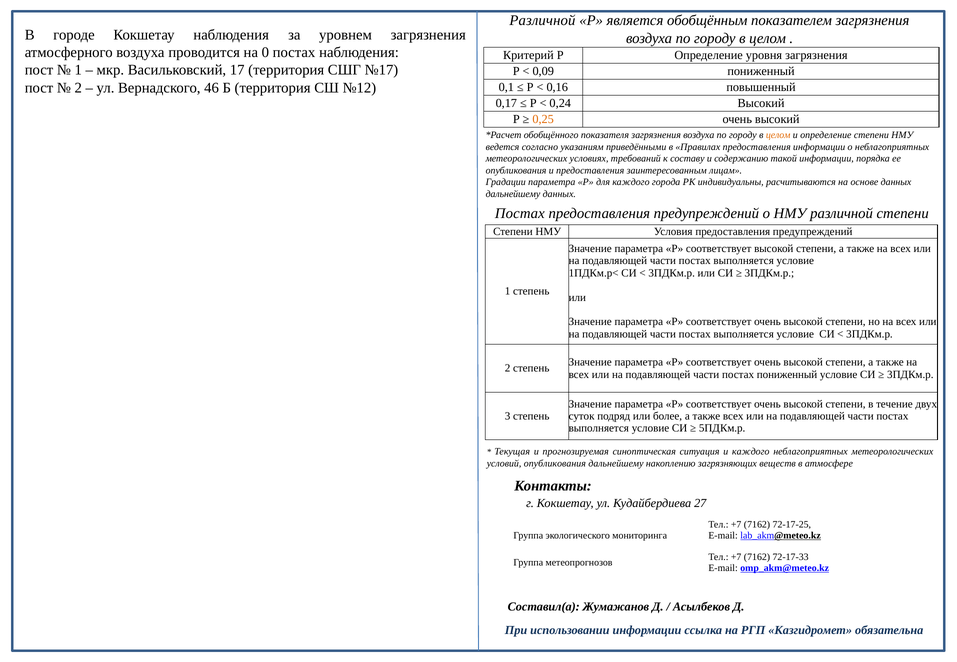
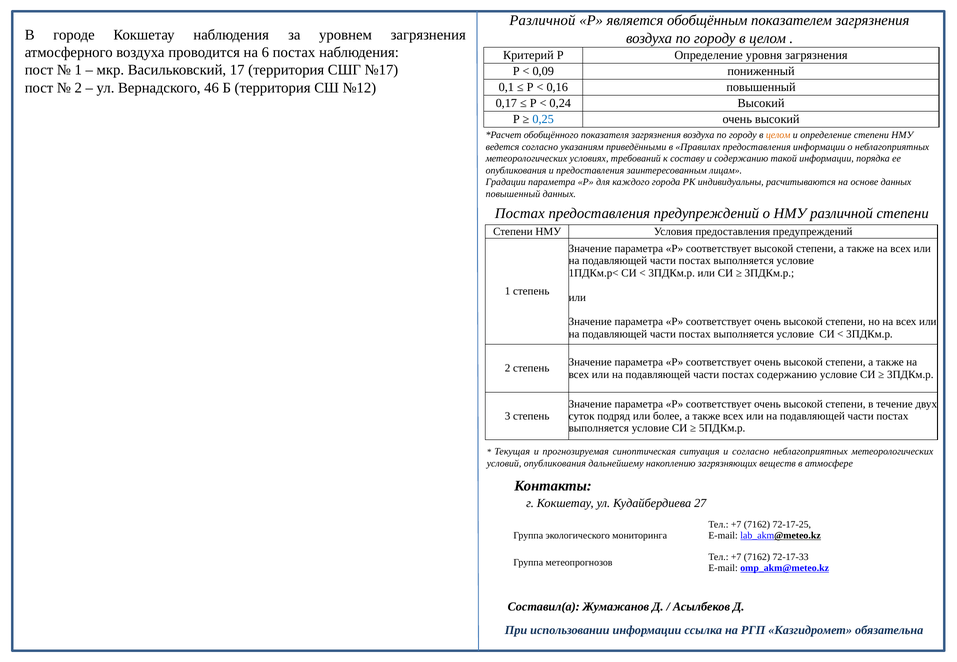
0: 0 -> 6 (265, 53)
0,25 colour: orange -> blue (543, 119)
дальнейшему: дальнейшему -> повышенный (513, 194)
постах пониженный: пониженный -> содержанию (787, 375)
и каждого: каждого -> согласно (751, 452)
